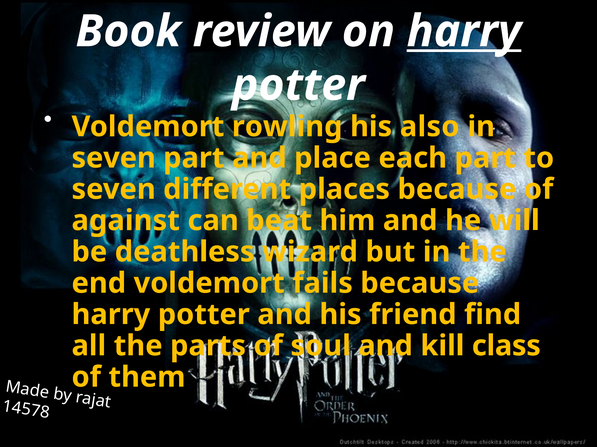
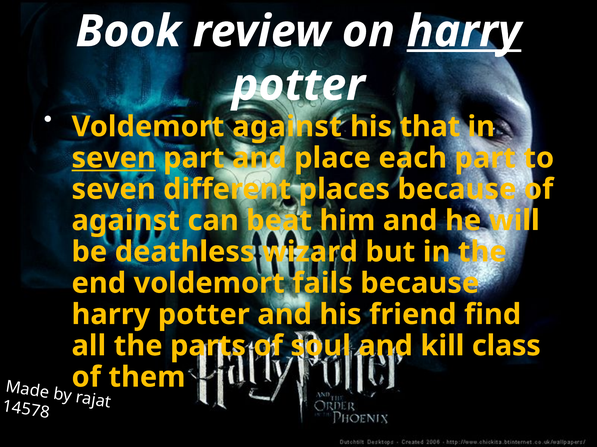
Voldemort rowling: rowling -> against (287, 127)
also: also -> that (430, 127)
seven underline: none -> present (114, 158)
